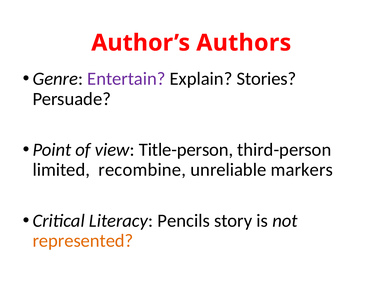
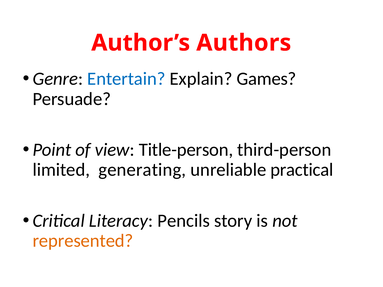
Entertain colour: purple -> blue (126, 79)
Stories: Stories -> Games (266, 79)
recombine: recombine -> generating (142, 170)
markers: markers -> practical (302, 170)
